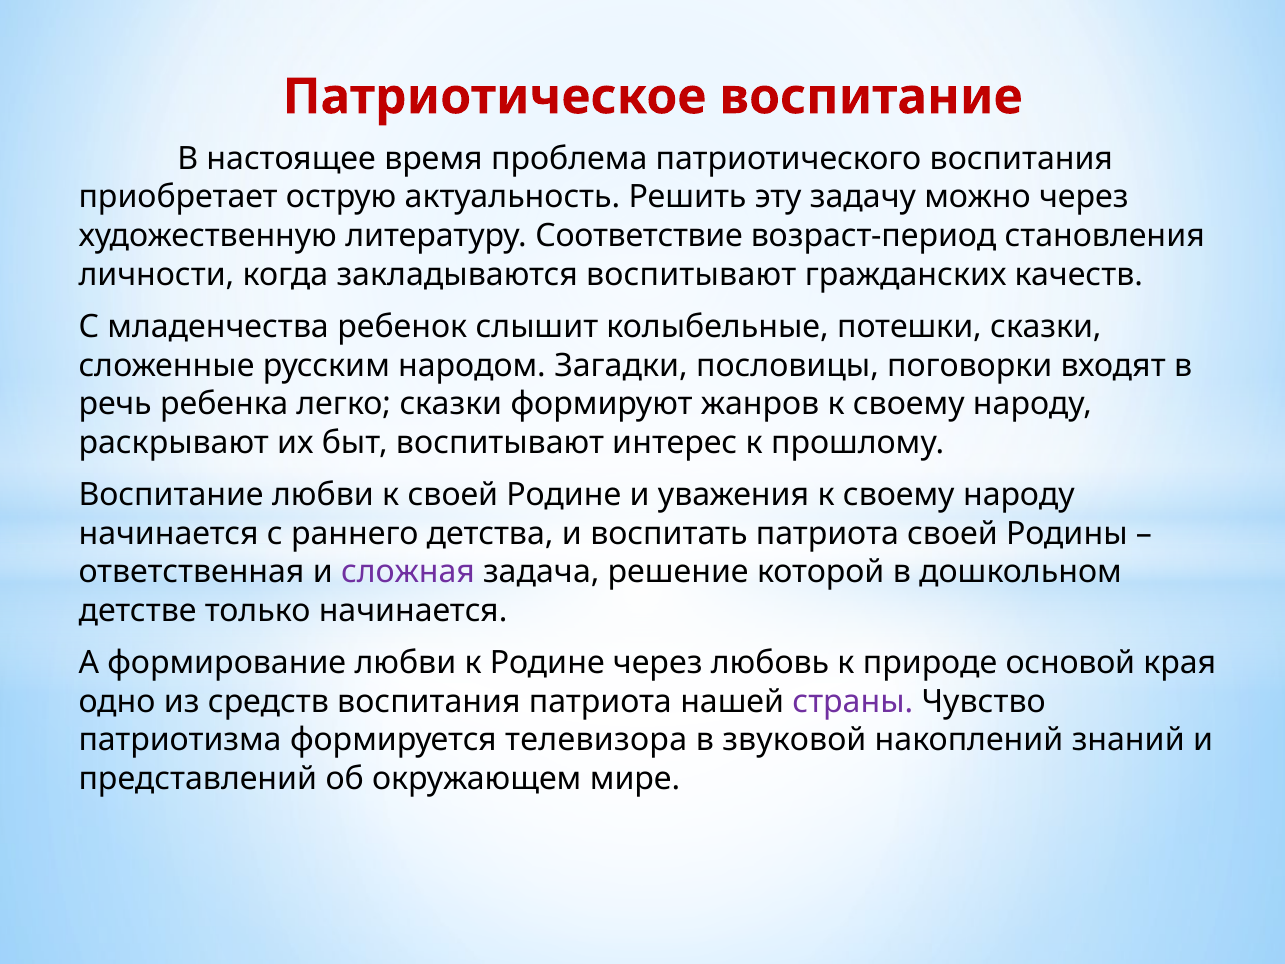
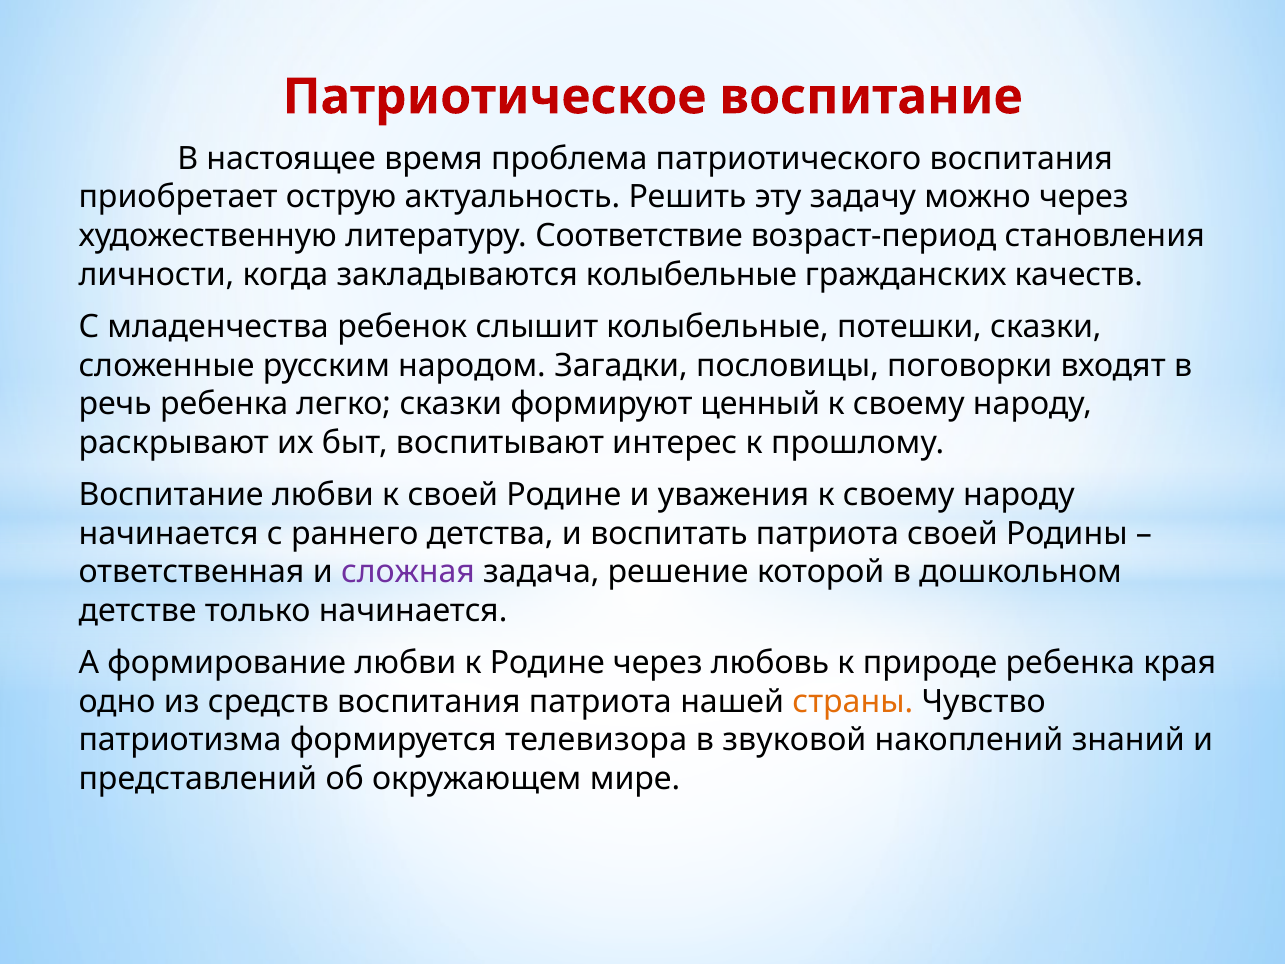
закладываются воспитывают: воспитывают -> колыбельные (691, 274)
жанров: жанров -> ценный (760, 404)
природе основой: основой -> ребенка (1070, 663)
страны colour: purple -> orange (853, 702)
